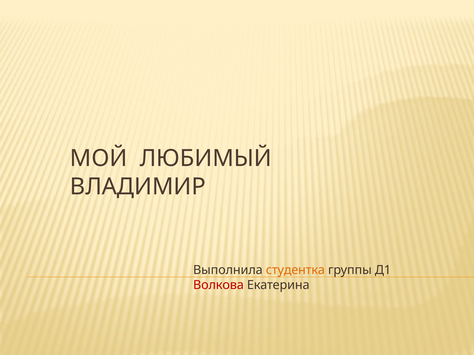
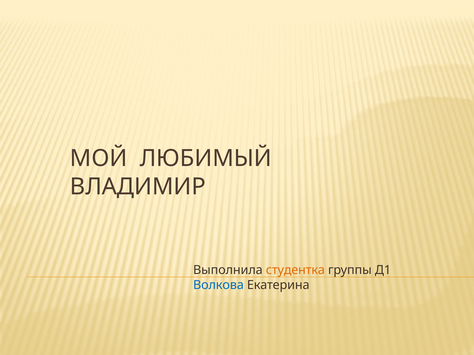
Волкова colour: red -> blue (218, 286)
